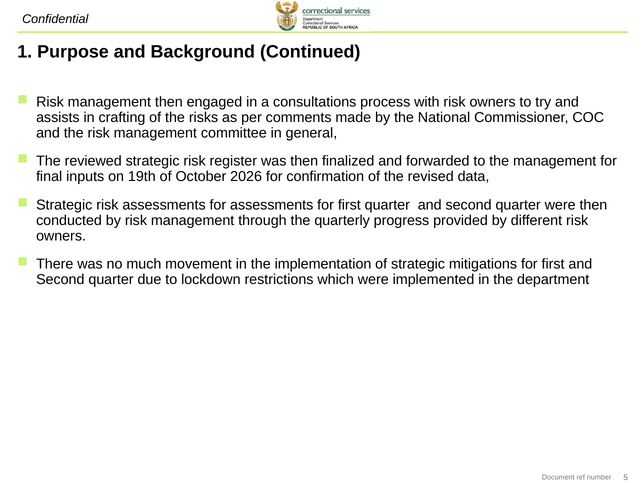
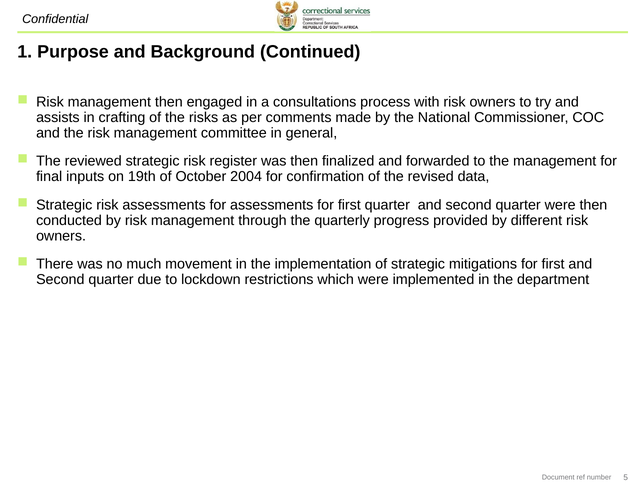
2026: 2026 -> 2004 (246, 177)
